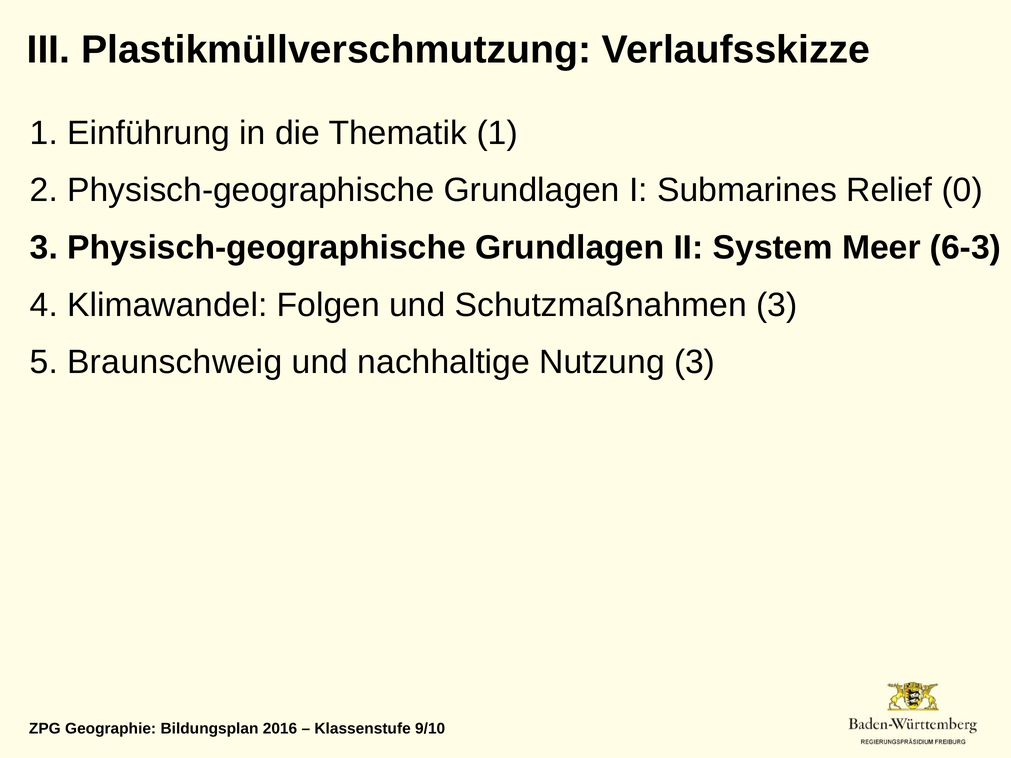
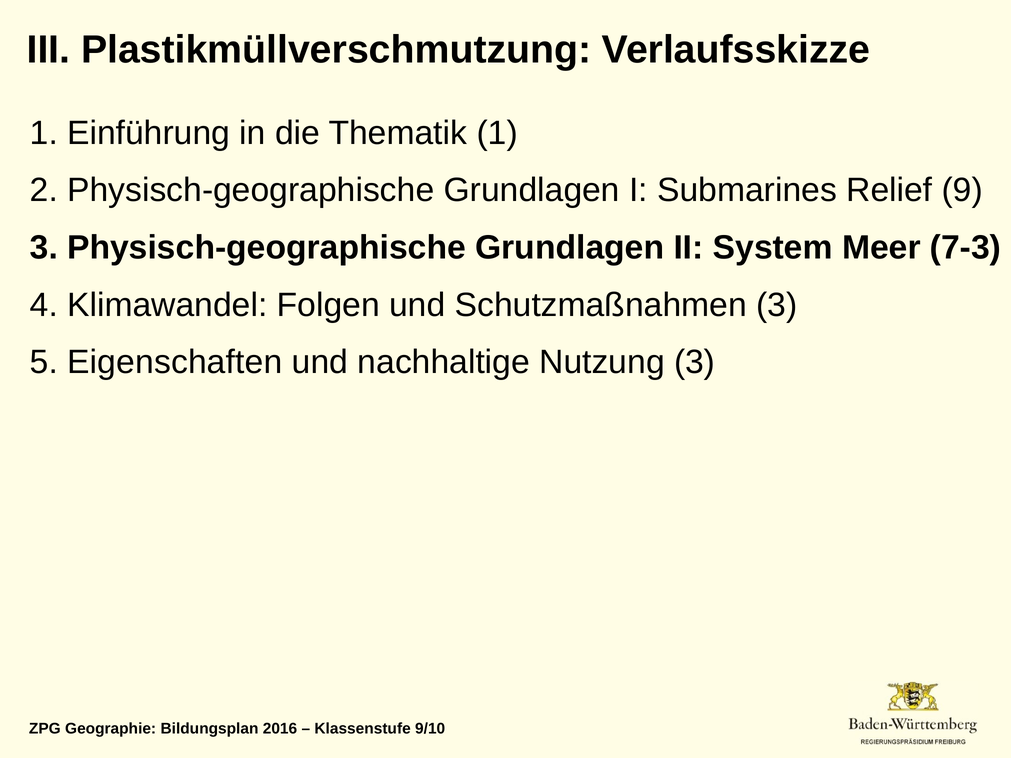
0: 0 -> 9 (962, 190)
6-3: 6-3 -> 7-3 (966, 248)
Braunschweig: Braunschweig -> Eigenschaften (175, 362)
